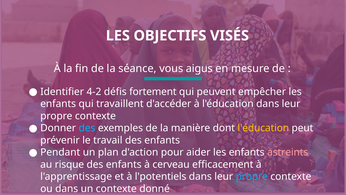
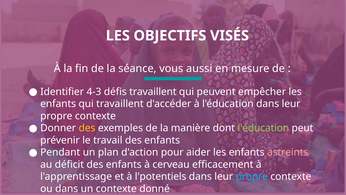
aigus: aigus -> aussi (199, 68)
4-2: 4-2 -> 4-3 (94, 91)
défis fortement: fortement -> travaillent (153, 91)
des colour: light blue -> yellow (87, 128)
l'éducation colour: yellow -> light green (263, 128)
risque: risque -> déficit (69, 164)
